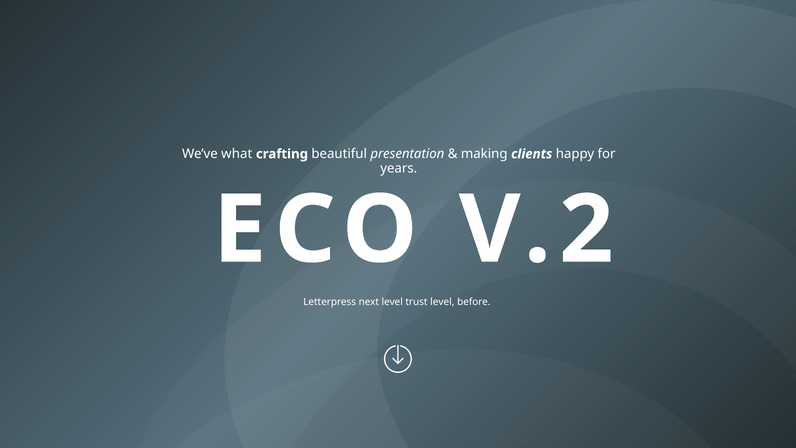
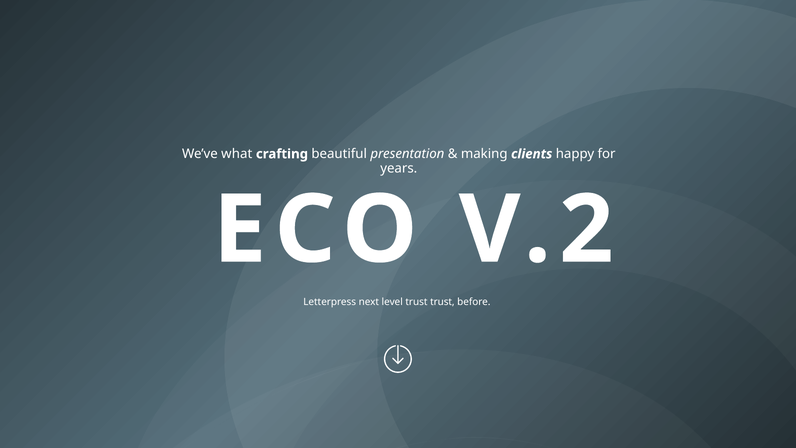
level: level -> trust (442, 302)
